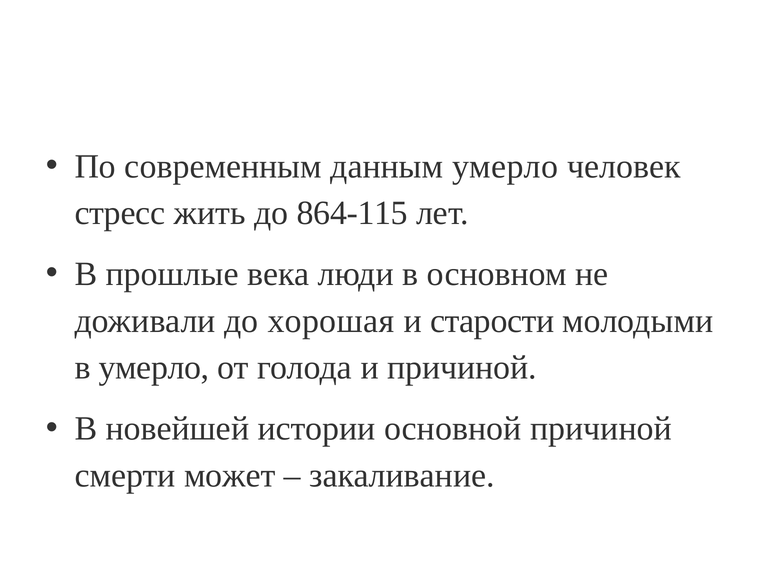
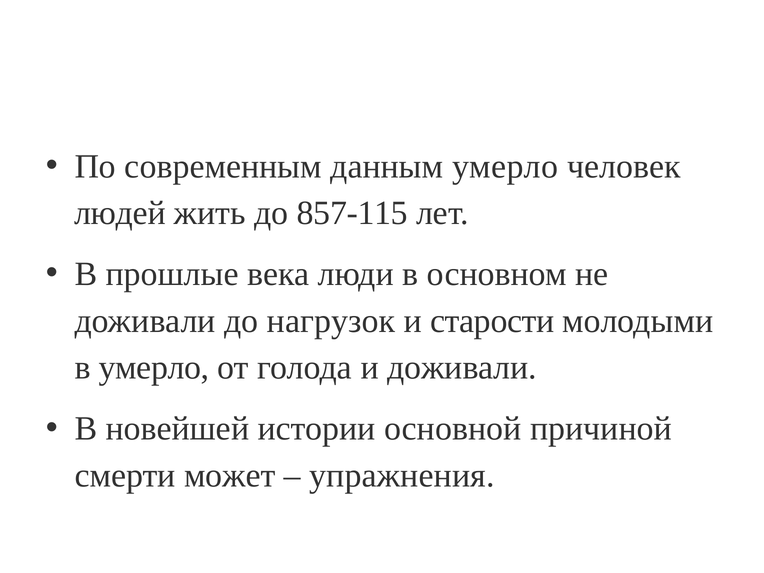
стресс: стресс -> людей (120, 213)
864-115: 864-115 -> 857-115 (352, 213)
хорошая: хорошая -> нагрузок (331, 321)
и причиной: причиной -> доживали (462, 368)
закаливание: закаливание -> упражнения (402, 475)
